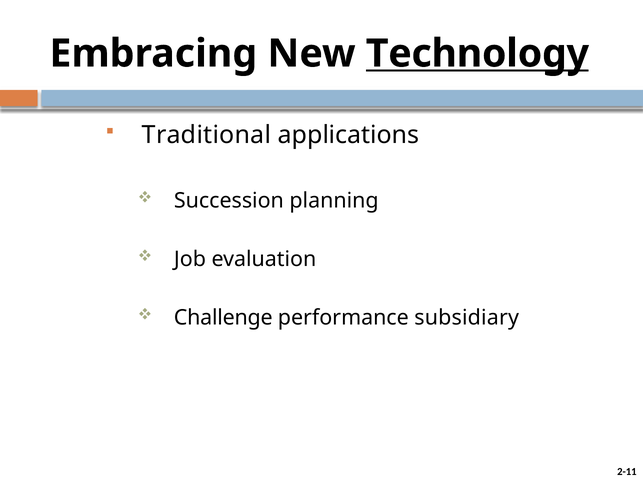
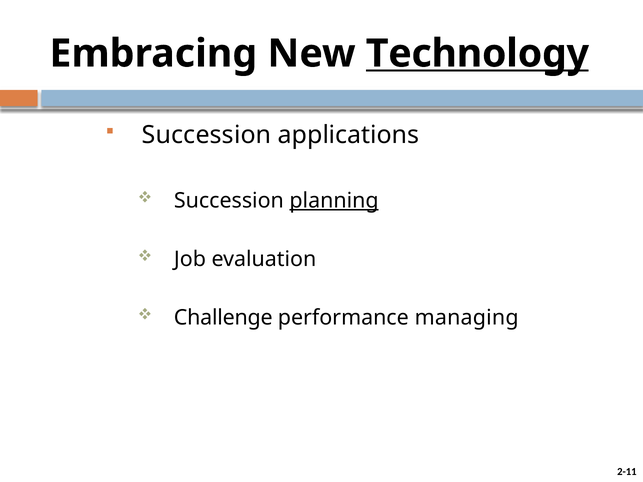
Traditional: Traditional -> Succession (207, 135)
planning underline: none -> present (334, 201)
subsidiary: subsidiary -> managing (467, 318)
